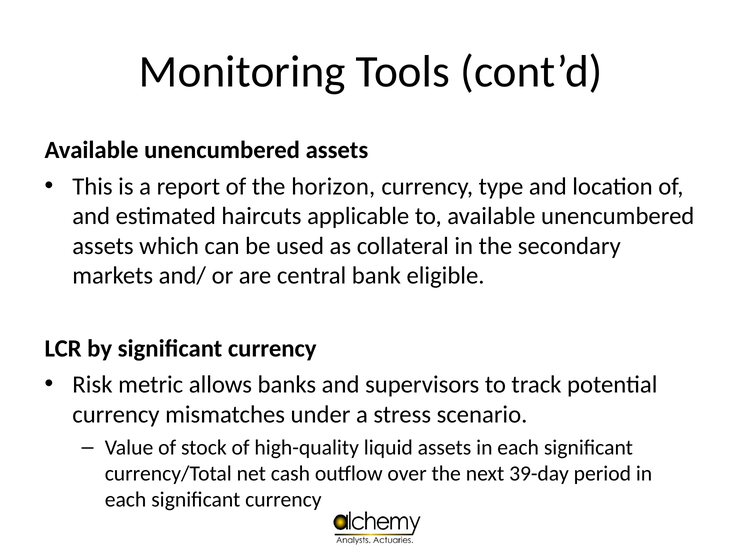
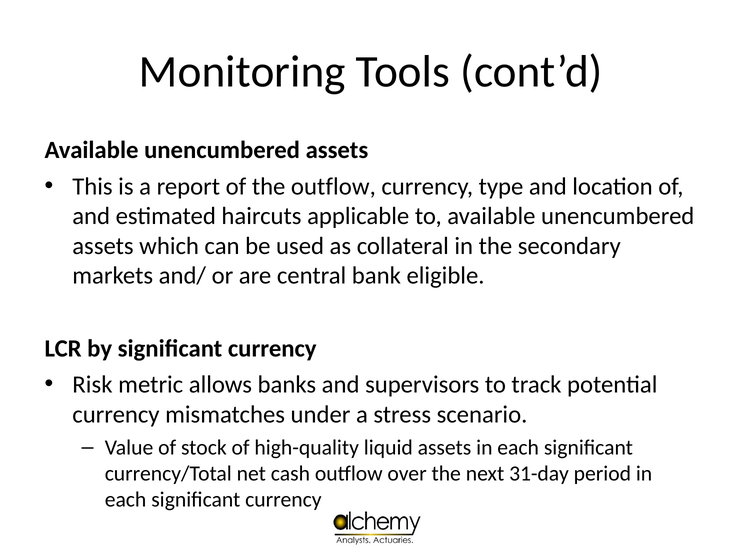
the horizon: horizon -> outflow (333, 186)
39-day: 39-day -> 31-day (539, 473)
